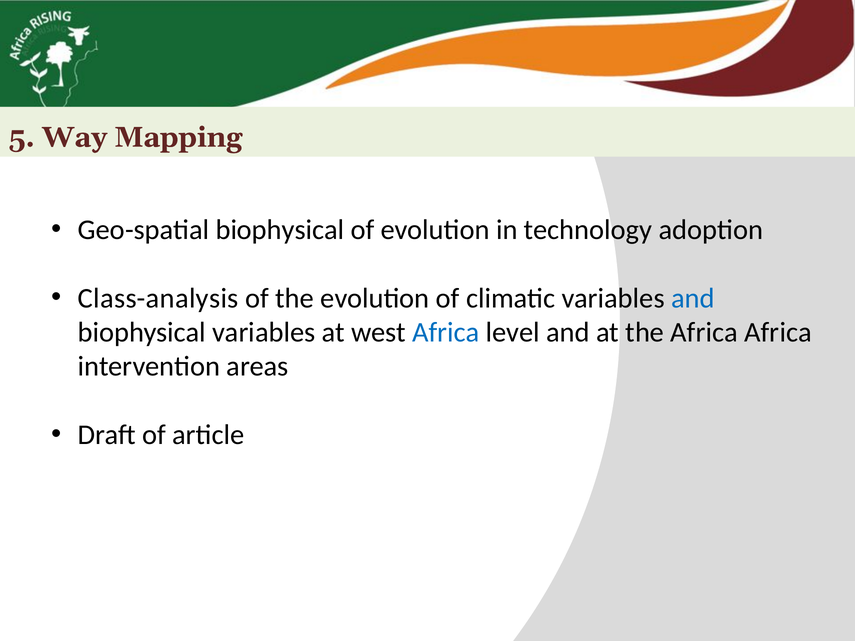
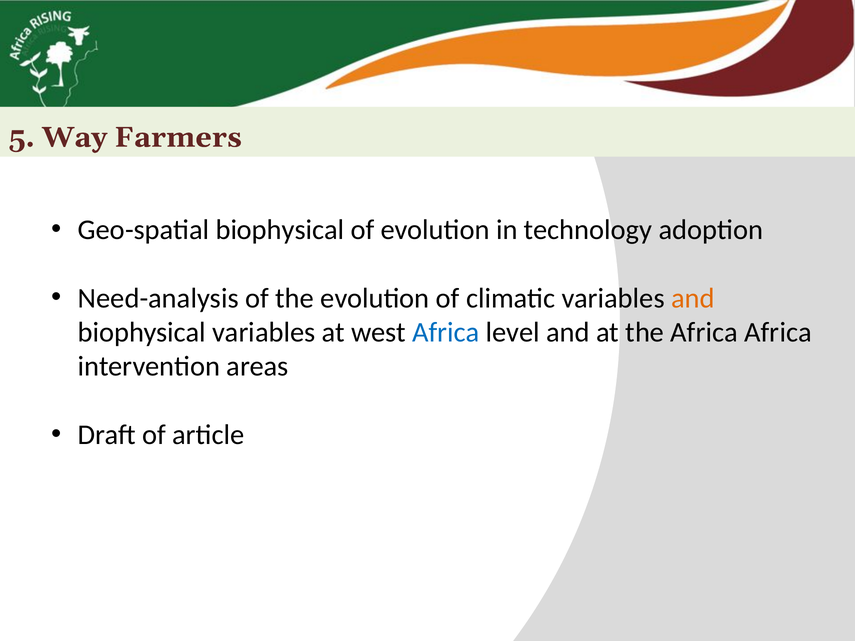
Mapping: Mapping -> Farmers (178, 137)
Class-analysis: Class-analysis -> Need-analysis (158, 298)
and colour: blue -> orange (693, 298)
